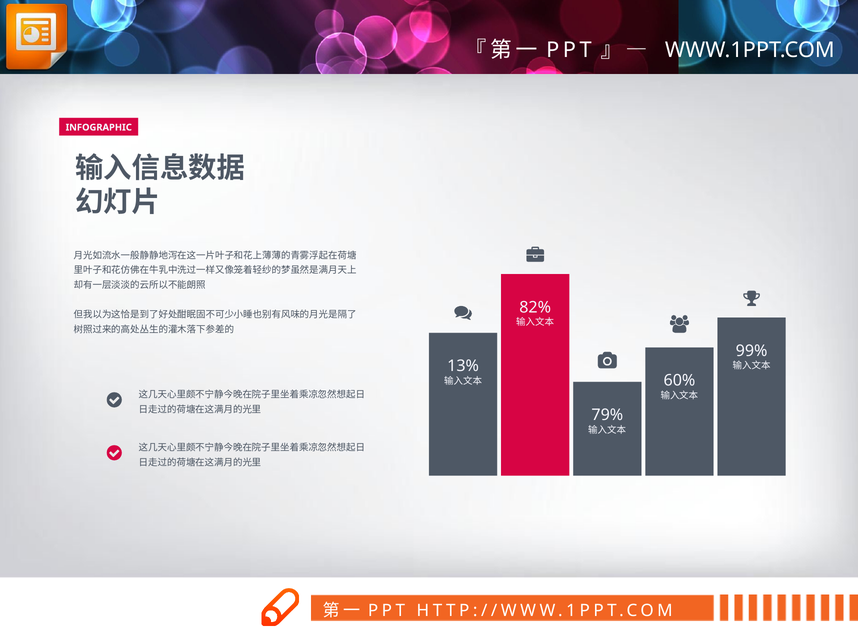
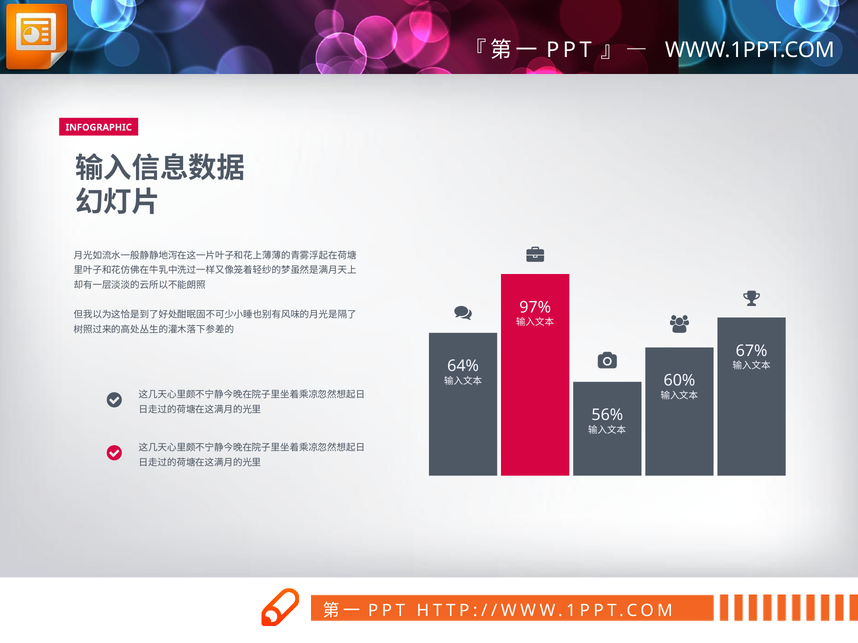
82%: 82% -> 97% (535, 308)
99%: 99% -> 67% (752, 351)
13%: 13% -> 64% (463, 366)
79%: 79% -> 56% (607, 415)
